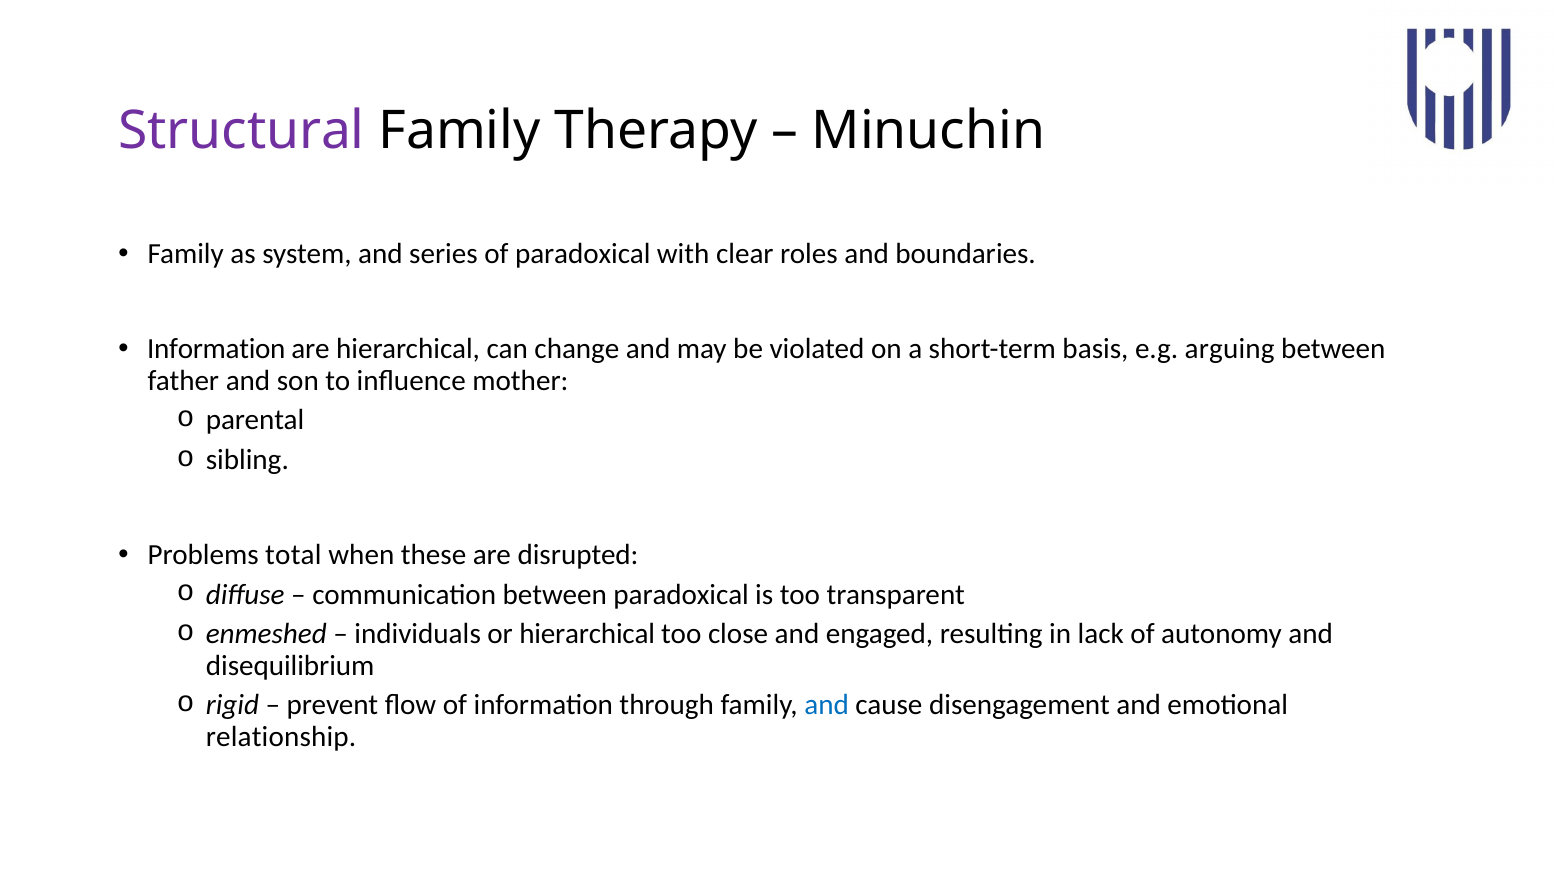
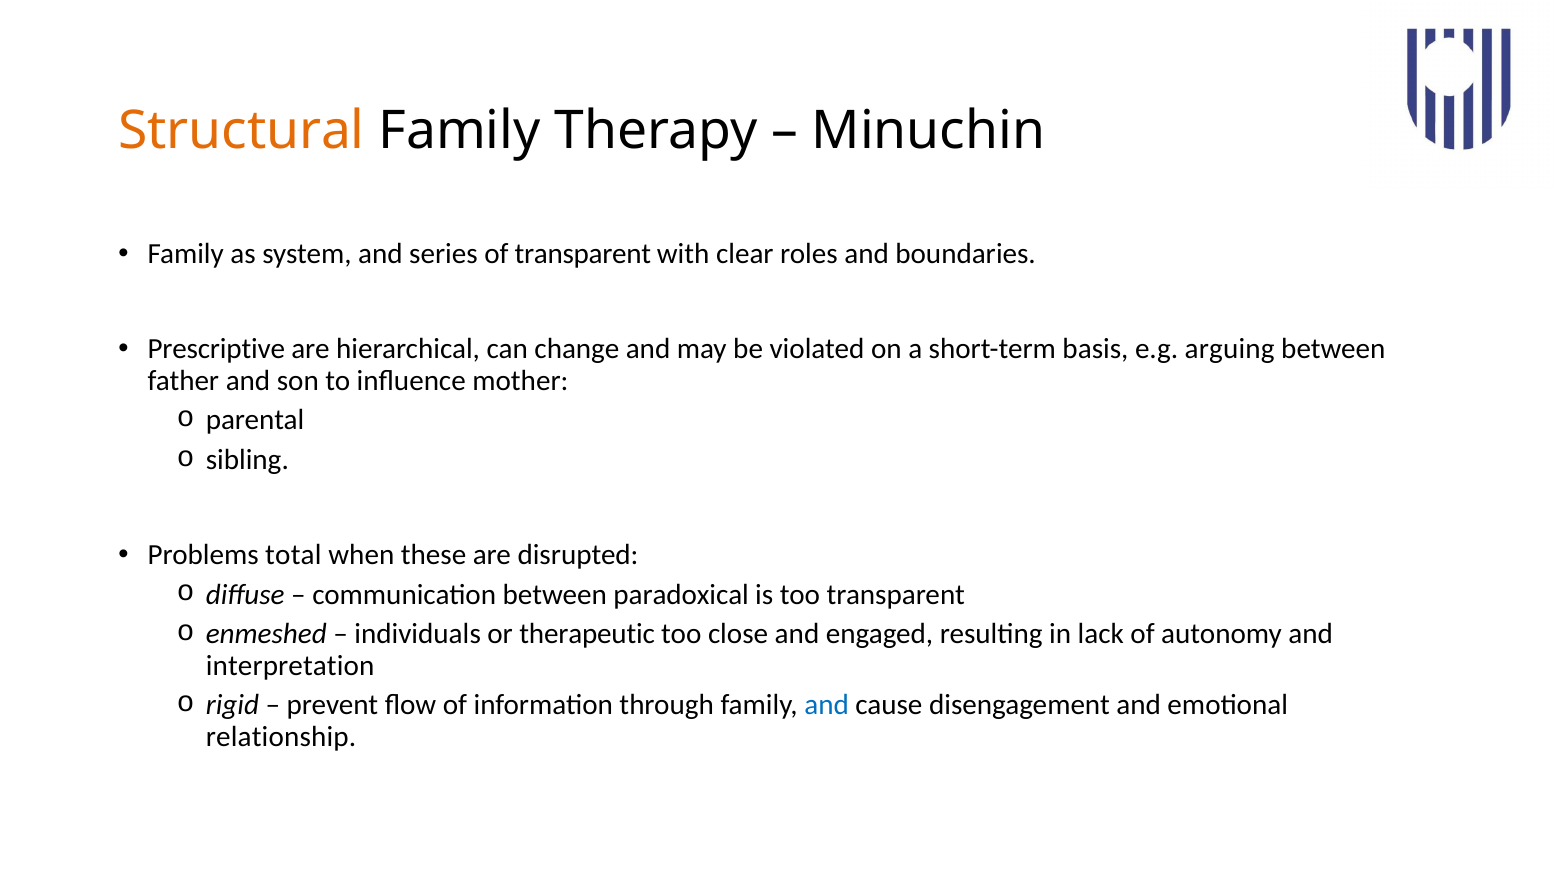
Structural colour: purple -> orange (242, 131)
of paradoxical: paradoxical -> transparent (583, 254)
Information: Information -> Prescriptive (216, 349)
or hierarchical: hierarchical -> therapeutic (587, 634)
disequilibrium: disequilibrium -> interpretation (290, 666)
